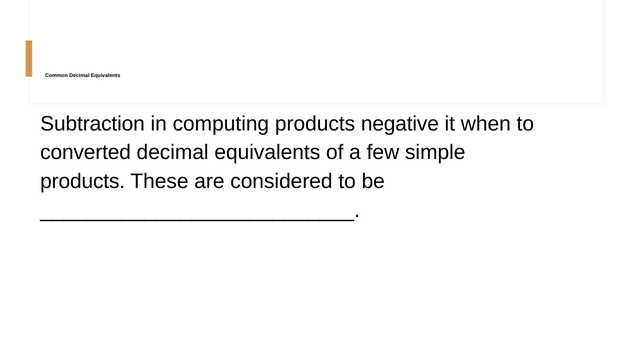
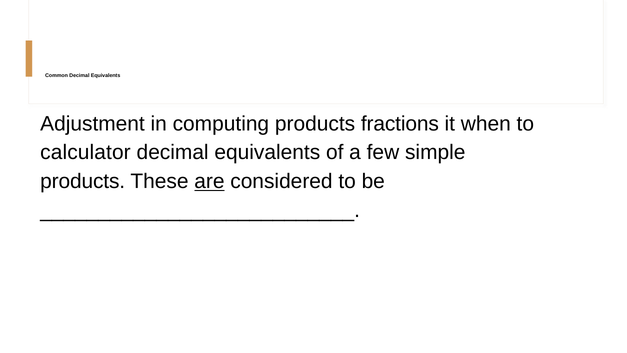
Subtraction: Subtraction -> Adjustment (92, 124)
negative: negative -> fractions (400, 124)
converted: converted -> calculator (85, 152)
are underline: none -> present (209, 181)
